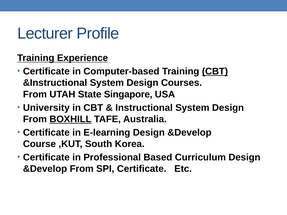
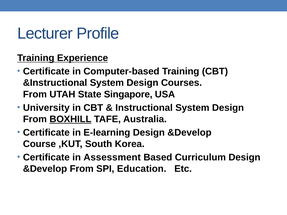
CBT underline: present -> none (215, 71)
Professional: Professional -> Assessment (112, 158)
SPI Certificate: Certificate -> Education (142, 169)
